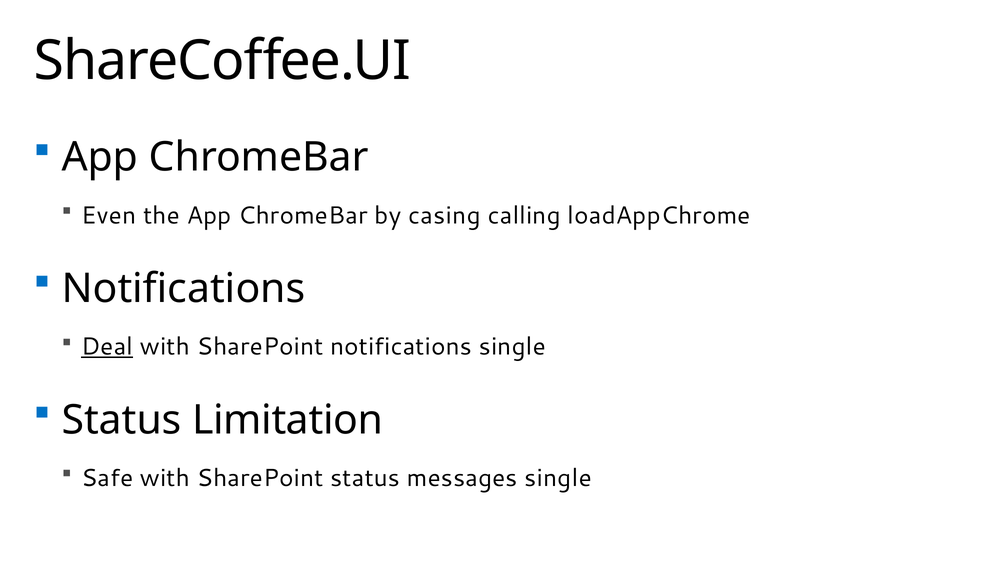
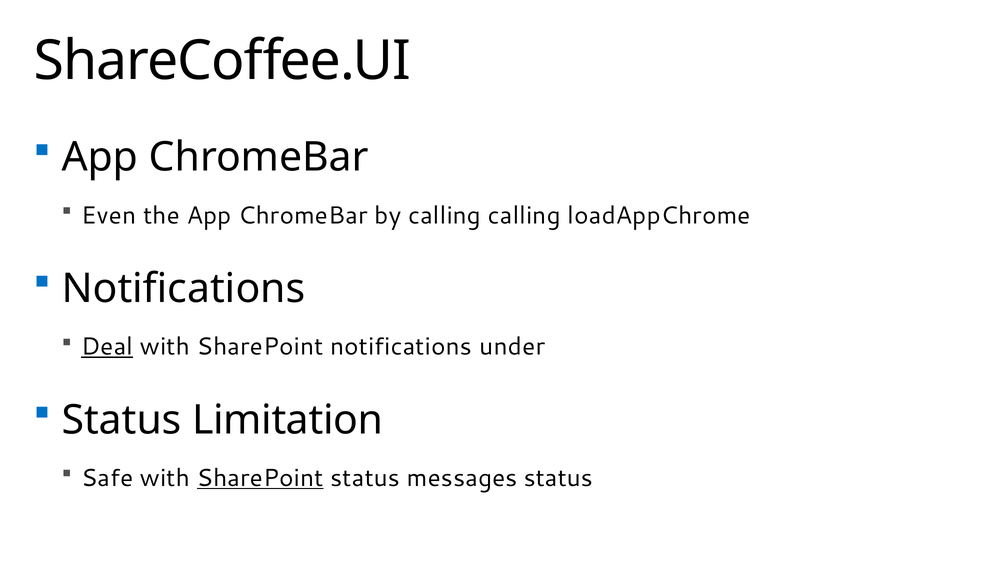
by casing: casing -> calling (445, 215)
notifications single: single -> under (512, 346)
SharePoint underline: none -> present (260, 478)
messages single: single -> status (558, 478)
